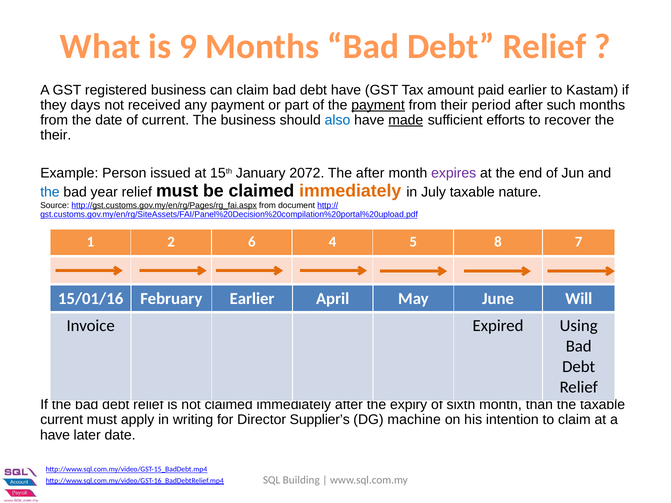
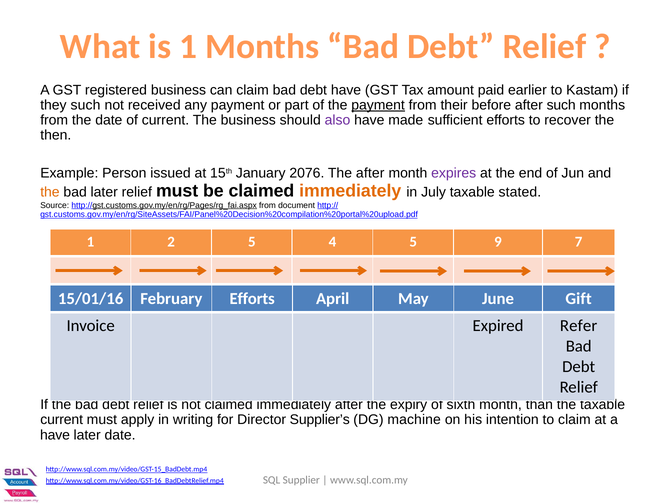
is 9: 9 -> 1 (188, 47)
they days: days -> such (86, 105)
period: period -> before (491, 105)
also colour: blue -> purple (337, 120)
made underline: present -> none (406, 120)
their: their -> then (56, 135)
2072: 2072 -> 2076 (307, 173)
the colour: blue -> orange (50, 192)
bad year: year -> later (104, 192)
nature: nature -> stated (520, 192)
2 6: 6 -> 5 (252, 242)
8: 8 -> 9 (498, 242)
February Earlier: Earlier -> Efforts (252, 299)
Will: Will -> Gift (579, 299)
Using: Using -> Refer (579, 326)
Building: Building -> Supplier (301, 480)
